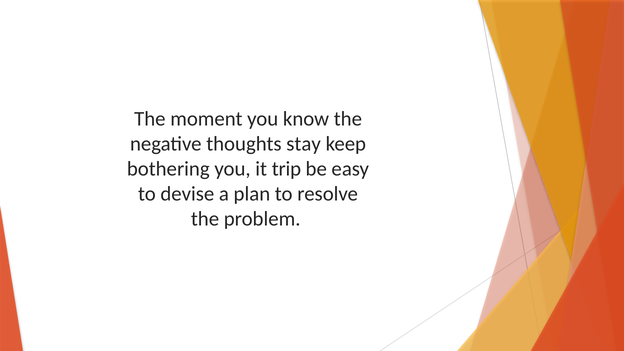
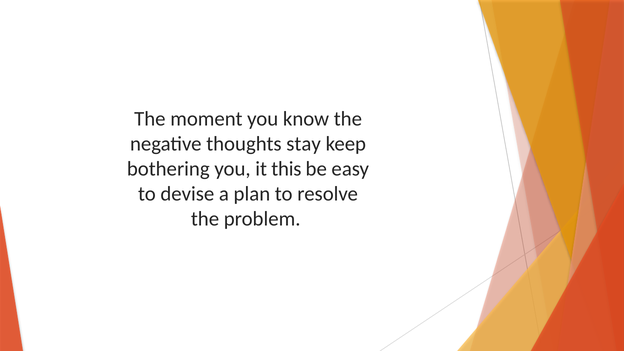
trip: trip -> this (286, 169)
